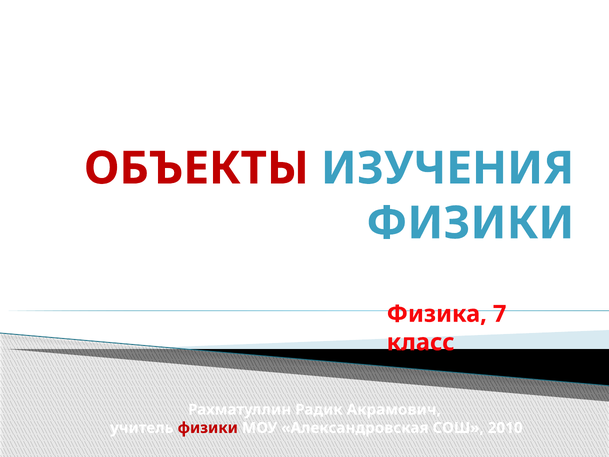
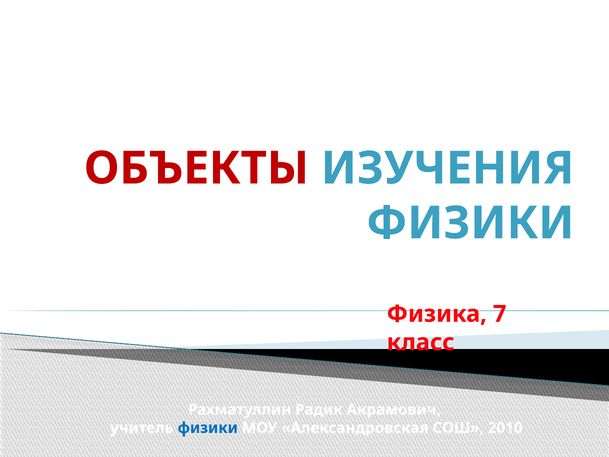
физики colour: red -> blue (208, 428)
